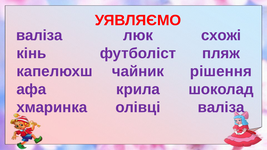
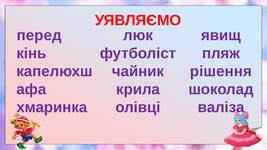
валіза: валіза -> перед (39, 35)
схожі: схожі -> явищ (221, 35)
